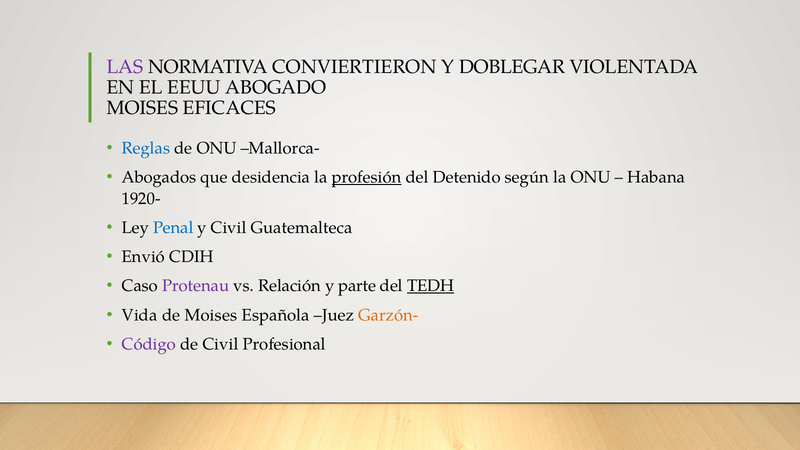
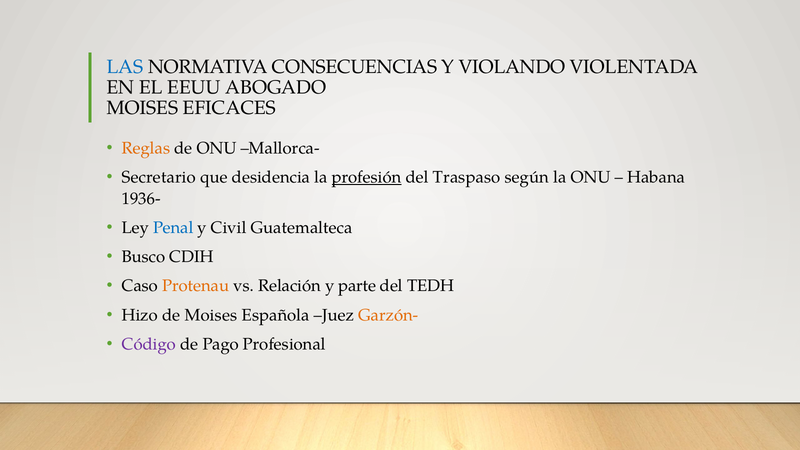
LAS colour: purple -> blue (125, 67)
CONVIERTIERON: CONVIERTIERON -> CONSECUENCIAS (355, 67)
DOBLEGAR: DOBLEGAR -> VIOLANDO (512, 67)
Reglas colour: blue -> orange (146, 148)
Abogados: Abogados -> Secretario (159, 177)
Detenido: Detenido -> Traspaso (467, 177)
1920-: 1920- -> 1936- (141, 199)
Envió: Envió -> Busco (143, 257)
Protenau colour: purple -> orange (196, 286)
TEDH underline: present -> none (431, 286)
Vida: Vida -> Hizo (140, 315)
de Civil: Civil -> Pago (221, 344)
